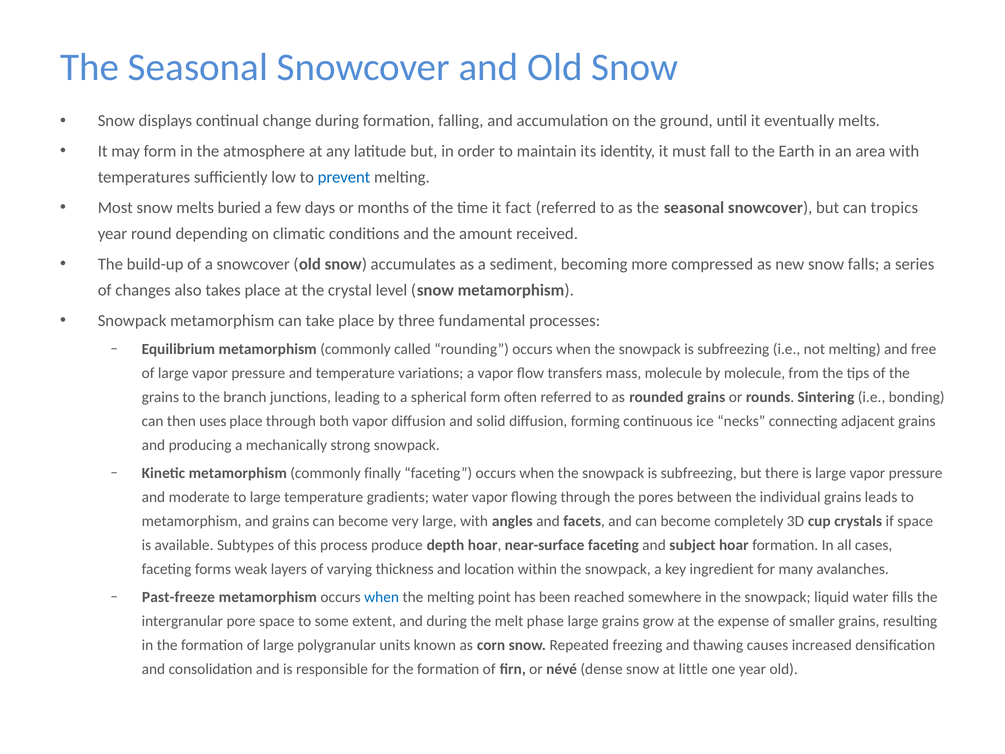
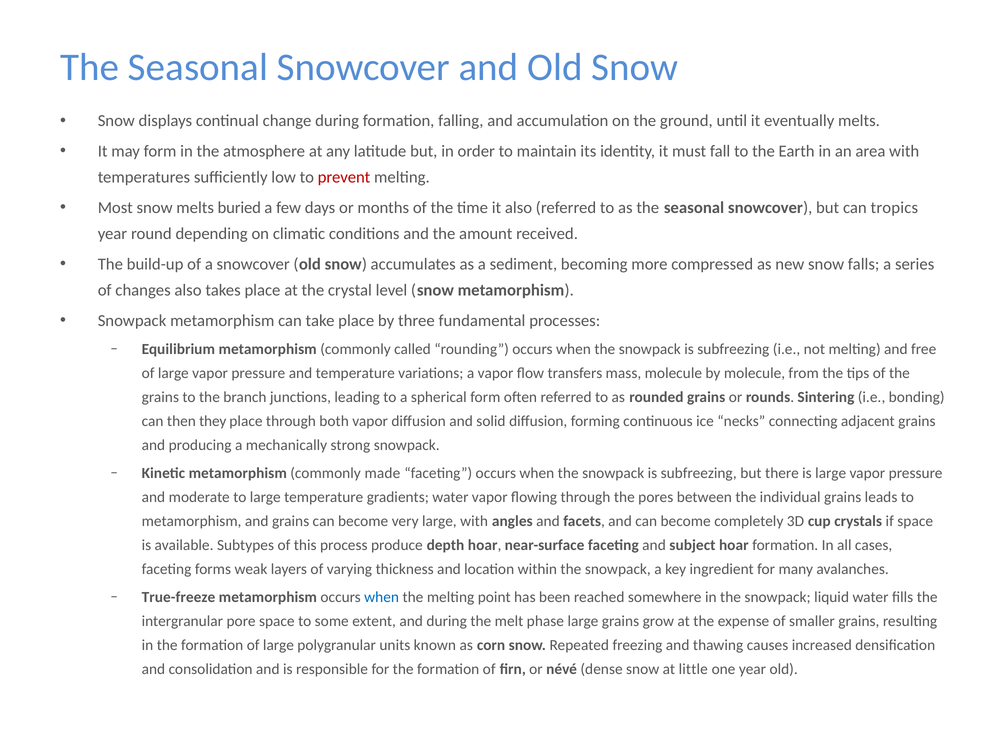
prevent colour: blue -> red (344, 177)
it fact: fact -> also (519, 208)
uses: uses -> they (213, 421)
finally: finally -> made (382, 473)
Past-freeze: Past-freeze -> True-freeze (178, 597)
